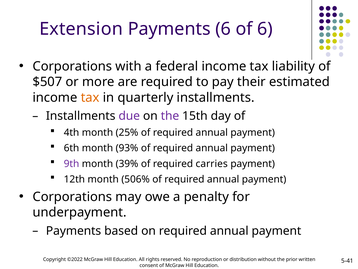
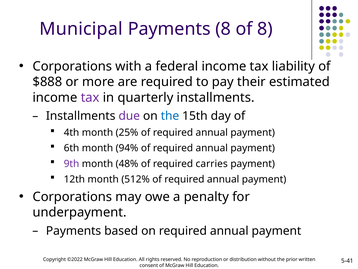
Extension: Extension -> Municipal (81, 29)
Payments 6: 6 -> 8 (223, 29)
of 6: 6 -> 8 (265, 29)
$507: $507 -> $888 (47, 82)
tax colour: orange -> purple (90, 97)
the colour: purple -> blue (170, 116)
93%: 93% -> 94% (127, 148)
39%: 39% -> 48% (127, 163)
506%: 506% -> 512% (136, 179)
